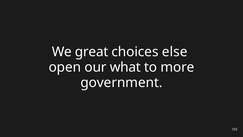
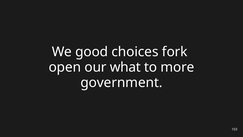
great: great -> good (92, 52)
else: else -> fork (175, 52)
